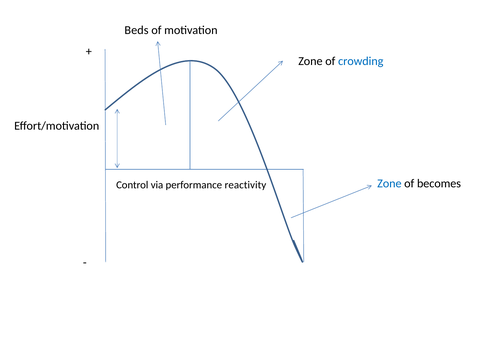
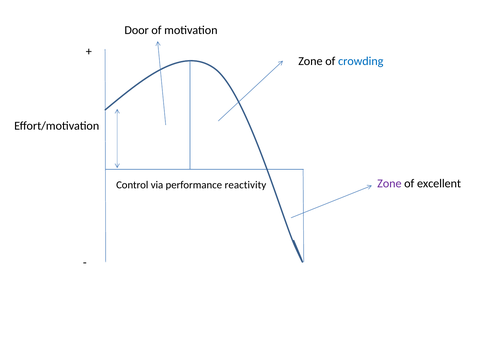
Beds: Beds -> Door (137, 30)
Zone colour: blue -> purple (389, 184)
becomes: becomes -> excellent (439, 184)
